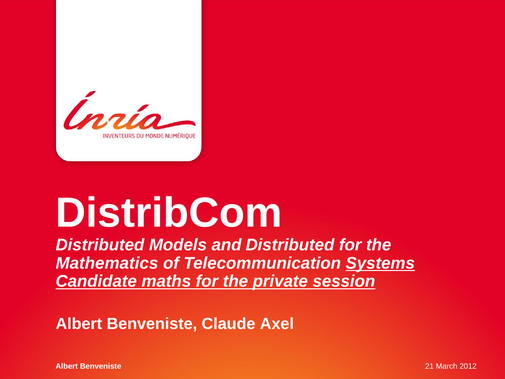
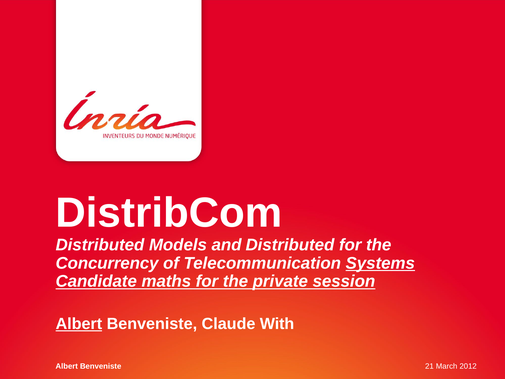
Mathematics: Mathematics -> Concurrency (107, 263)
Albert underline: none -> present (79, 324)
Axel: Axel -> With (277, 324)
